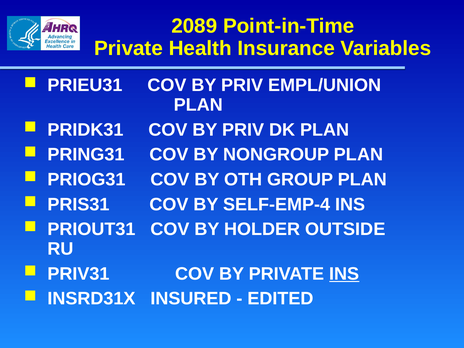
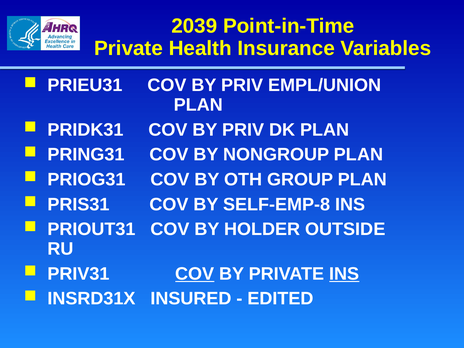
2089: 2089 -> 2039 (194, 26)
SELF-EMP-4: SELF-EMP-4 -> SELF-EMP-8 (277, 204)
COV underline: none -> present (195, 274)
